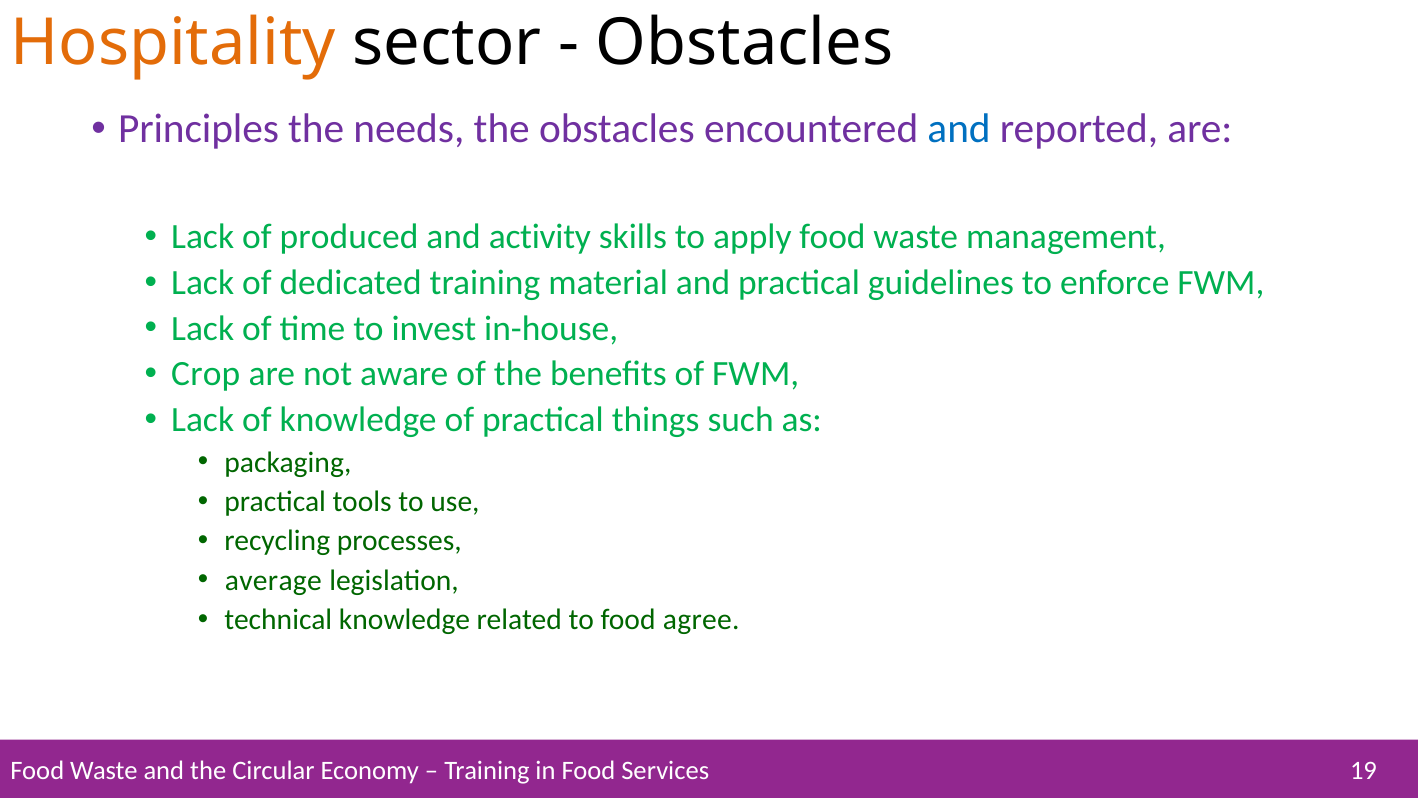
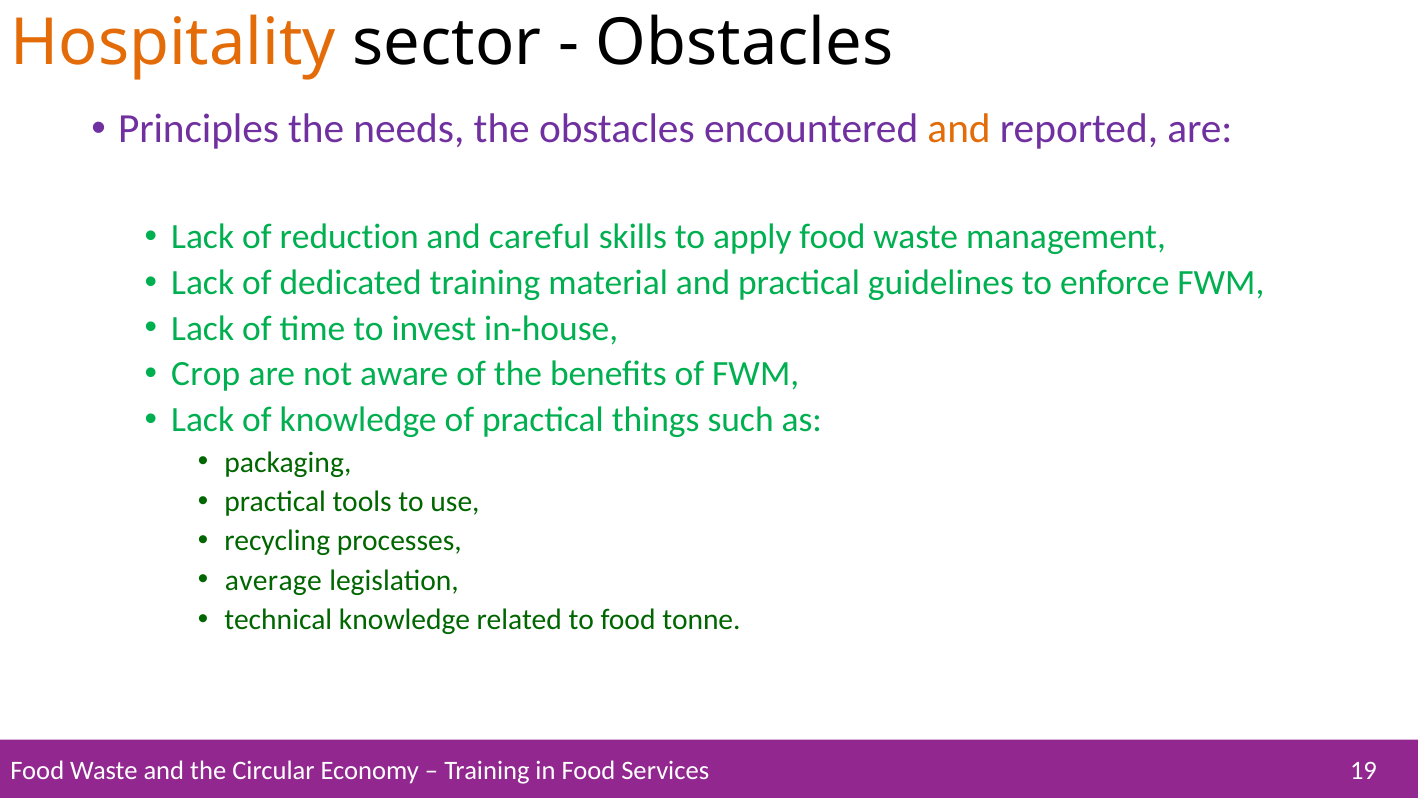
and colour: blue -> orange (959, 129)
produced: produced -> reduction (349, 237)
activity: activity -> careful (540, 237)
agree: agree -> tonne (701, 619)
